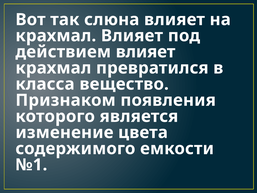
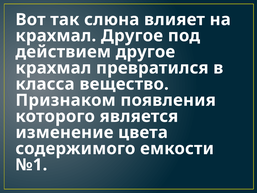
крахмал Влияет: Влияет -> Другое (132, 36)
действием влияет: влияет -> другое (145, 52)
